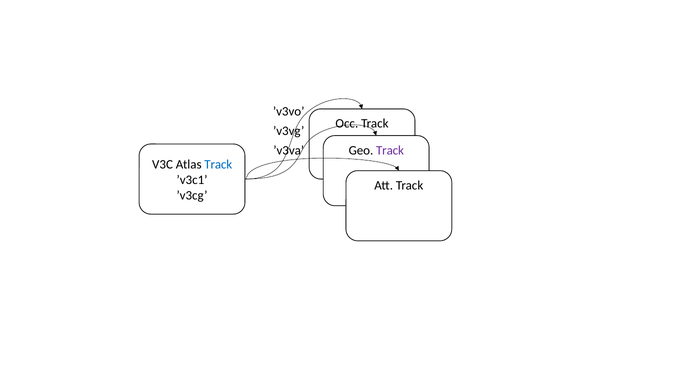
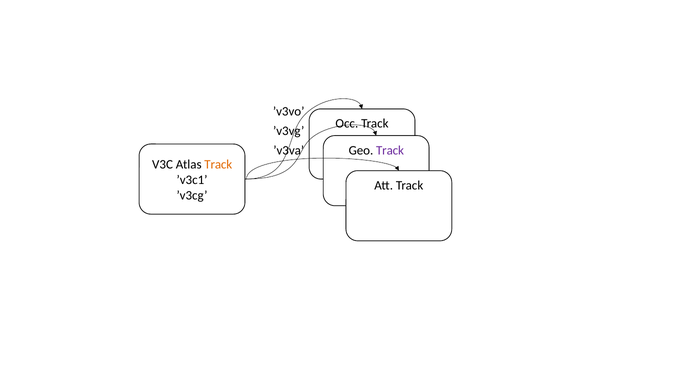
Track colour: blue -> orange (218, 165)
